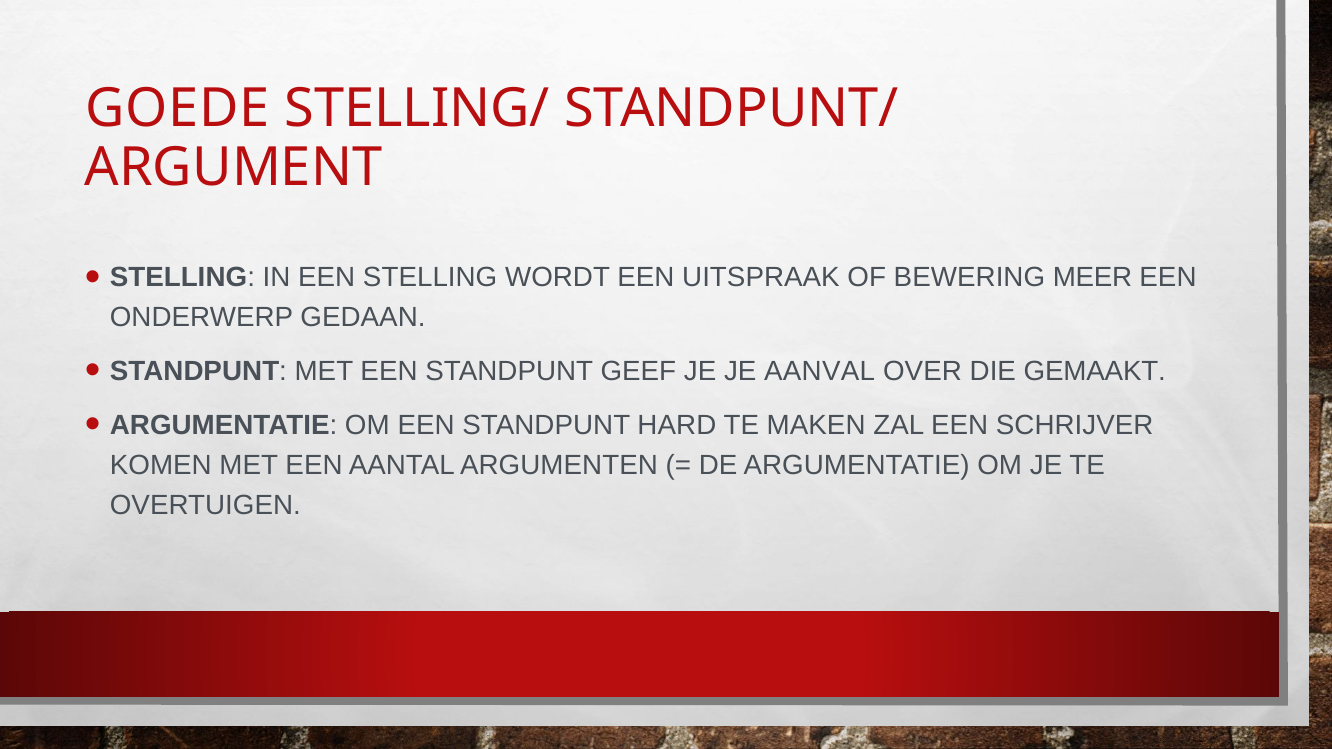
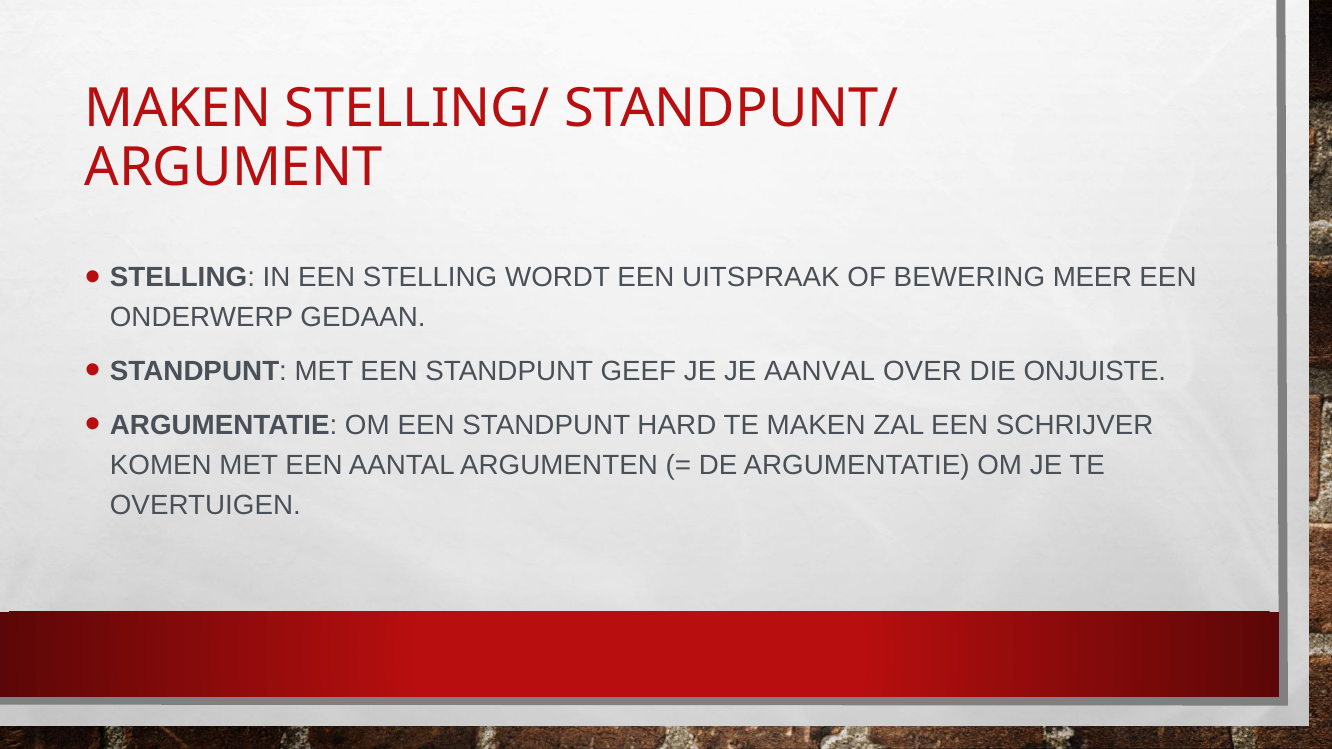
GOEDE: GOEDE -> MAKEN (178, 109)
GEMAAKT: GEMAAKT -> ONJUISTE (1095, 372)
